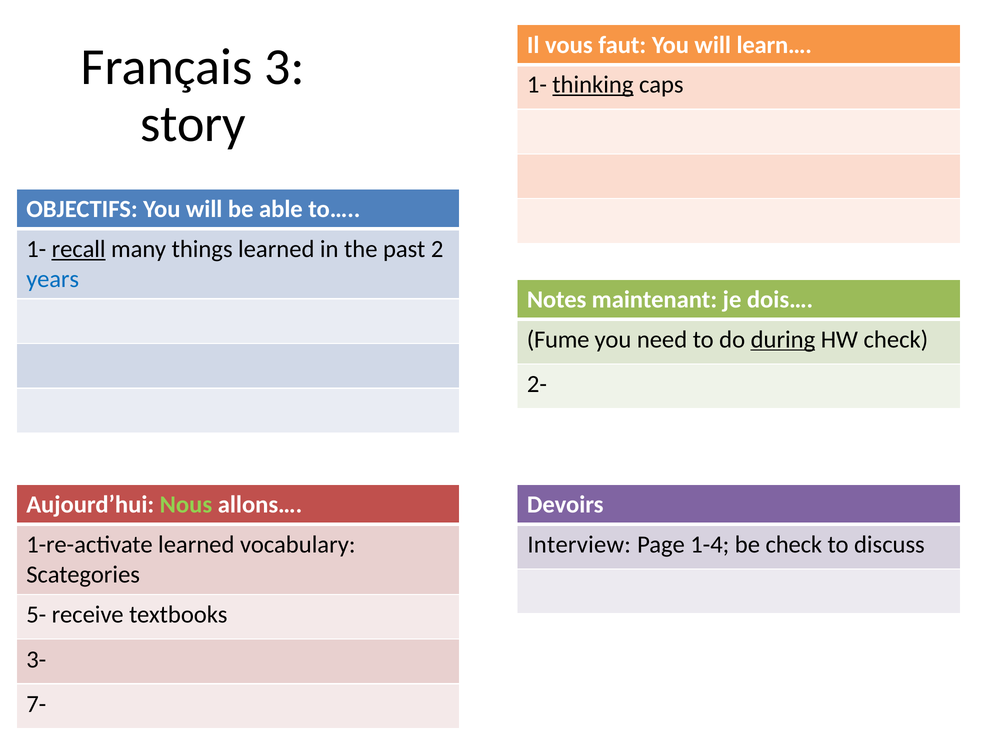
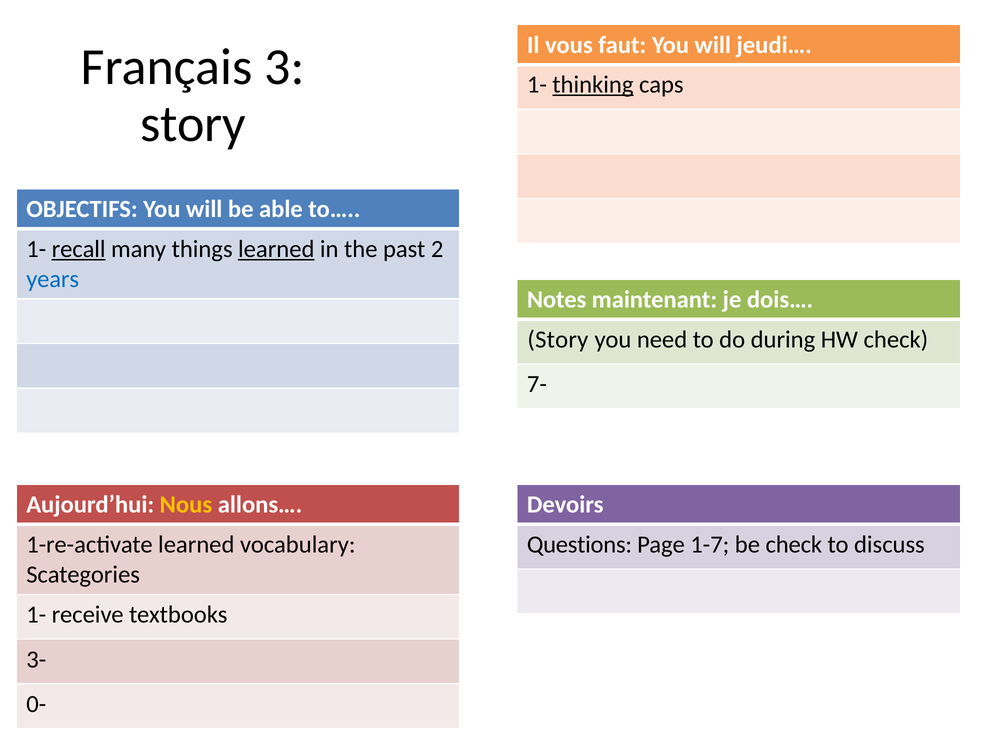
learn…: learn… -> jeudi… (774, 45)
learned underline: none -> present (276, 249)
Fume: Fume -> Story (558, 339)
during underline: present -> none (783, 339)
2-: 2- -> 7- (537, 384)
Nous colour: light green -> yellow (186, 505)
Interview: Interview -> Questions (579, 544)
1-4: 1-4 -> 1-7 (710, 544)
5-: 5- -> 1- (36, 614)
7-: 7- -> 0- (36, 704)
